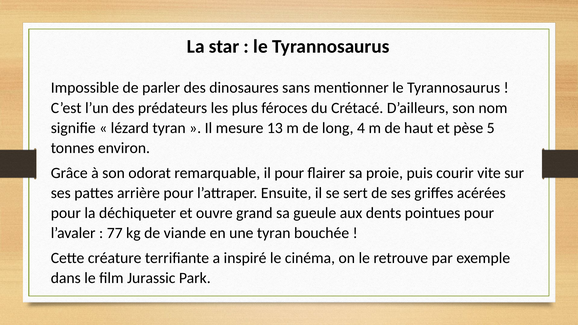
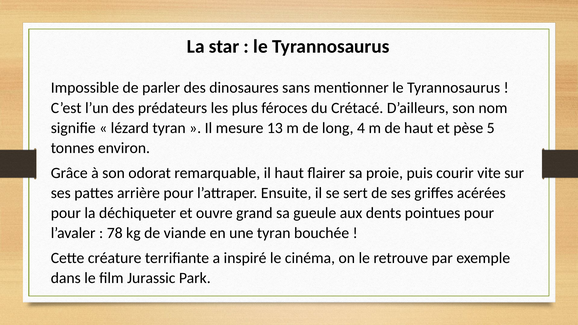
il pour: pour -> haut (289, 173)
77: 77 -> 78 (115, 233)
